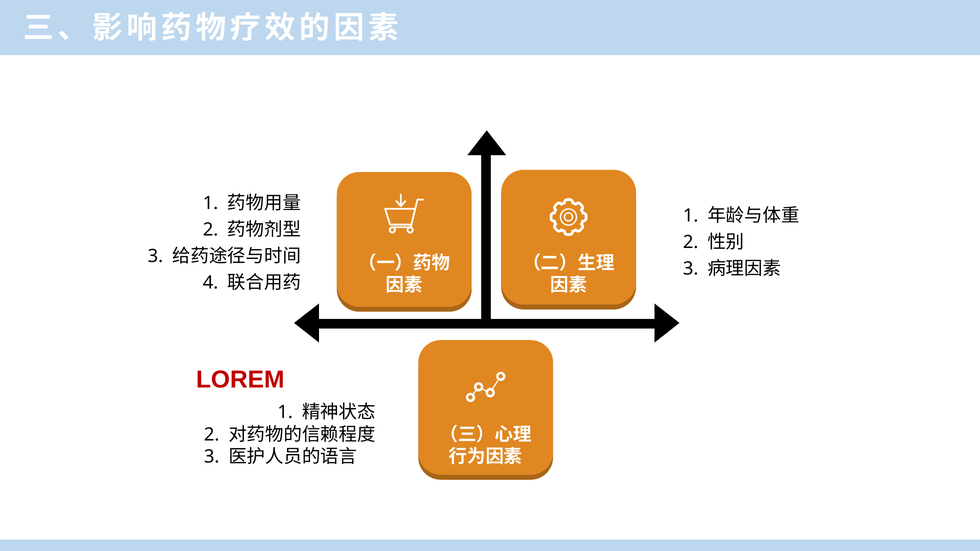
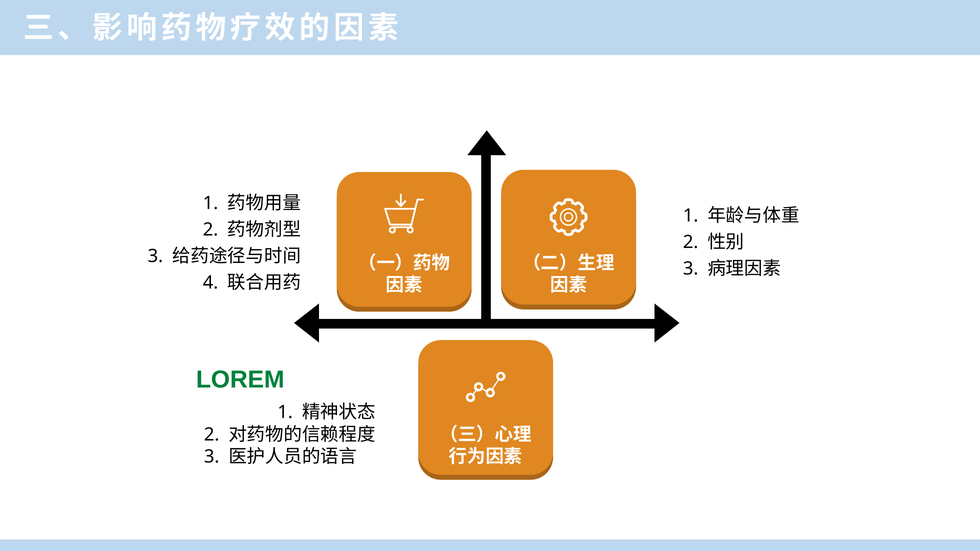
LOREM colour: red -> green (240, 380)
